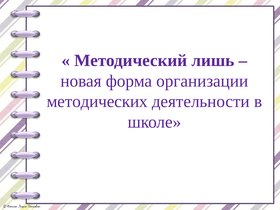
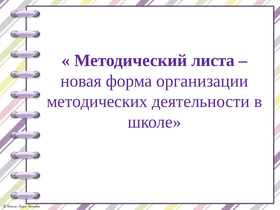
лишь: лишь -> листа (213, 60)
